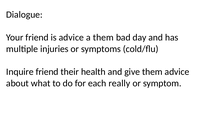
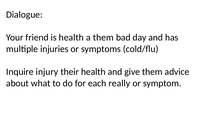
is advice: advice -> health (71, 37)
Inquire friend: friend -> injury (47, 71)
